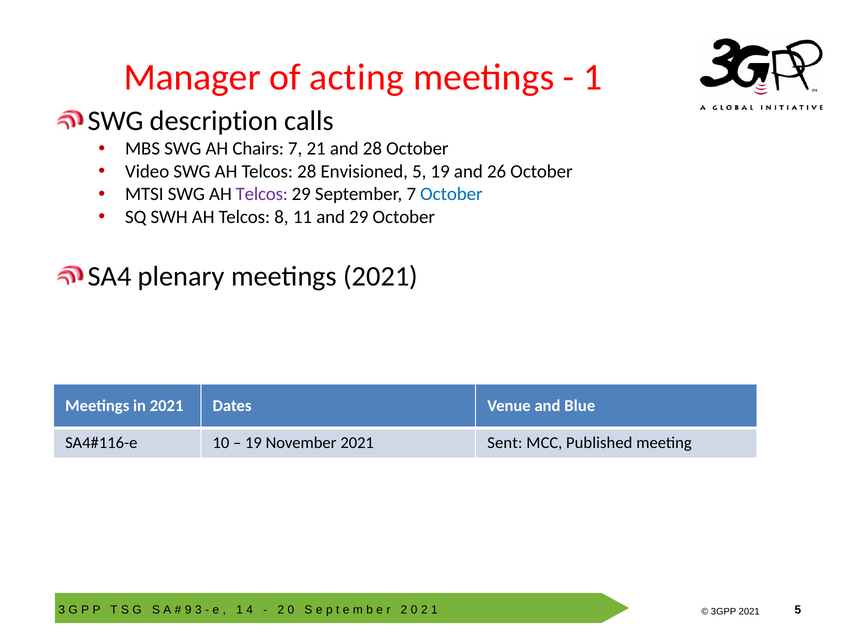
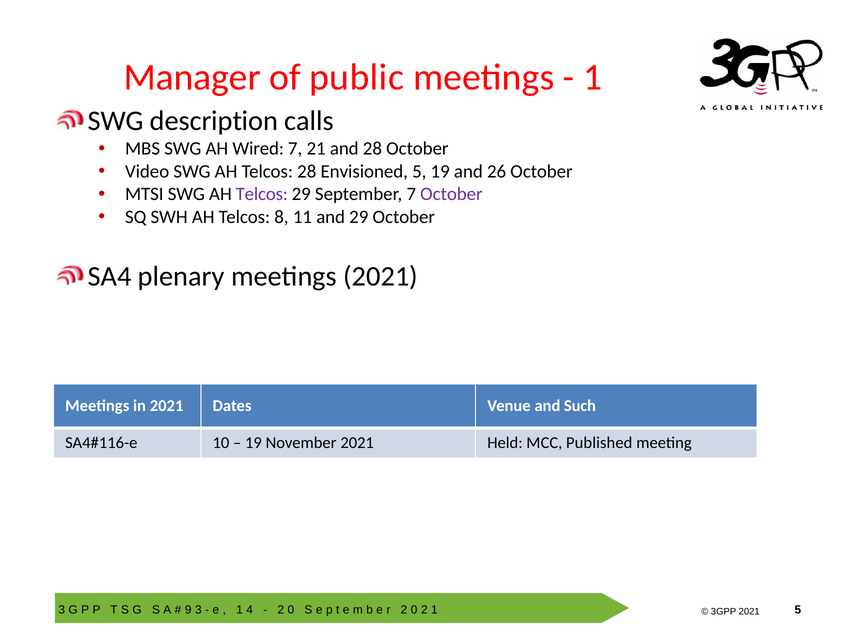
acting: acting -> public (357, 77)
Chairs: Chairs -> Wired (258, 149)
October colour: blue -> purple (451, 194)
Blue: Blue -> Such (580, 406)
Sent: Sent -> Held (505, 443)
